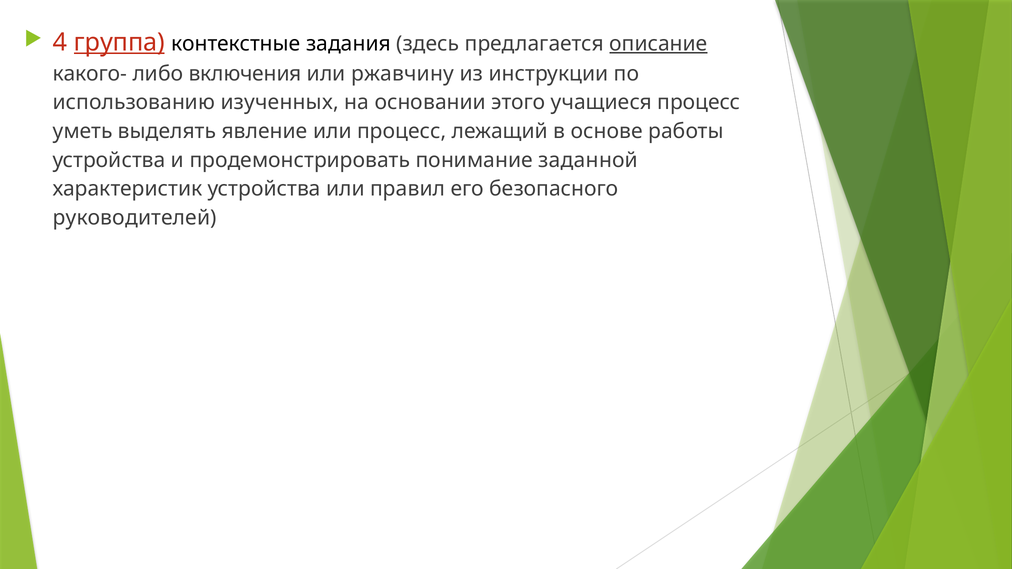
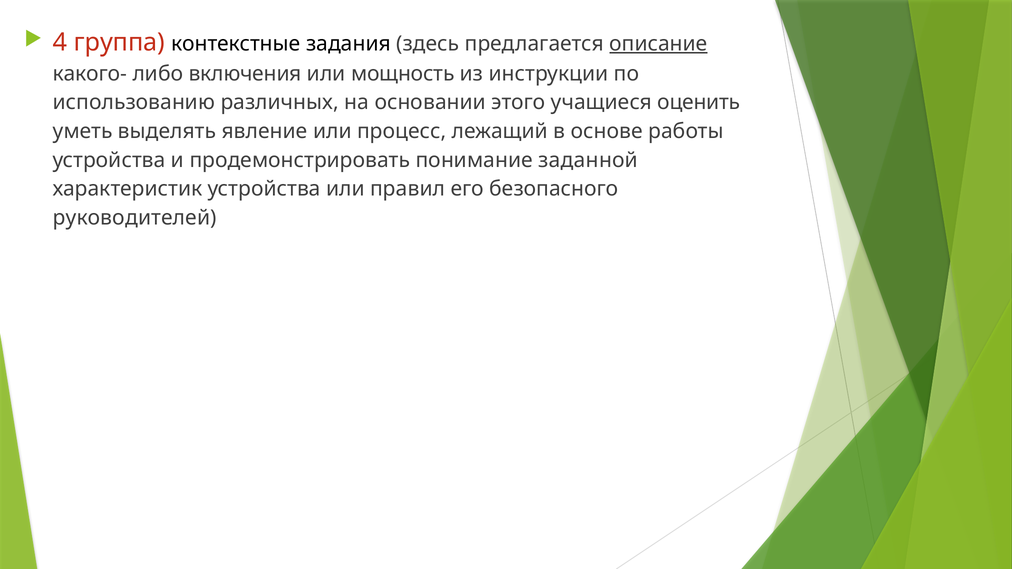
группа underline: present -> none (119, 42)
ржавчину: ржавчину -> мощность (403, 74)
изученных: изученных -> различных (280, 103)
учащиеся процесс: процесс -> оценить (699, 103)
